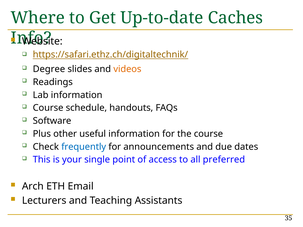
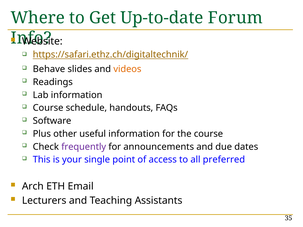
Caches: Caches -> Forum (235, 18)
Degree: Degree -> Behave (49, 69)
frequently colour: blue -> purple (84, 147)
